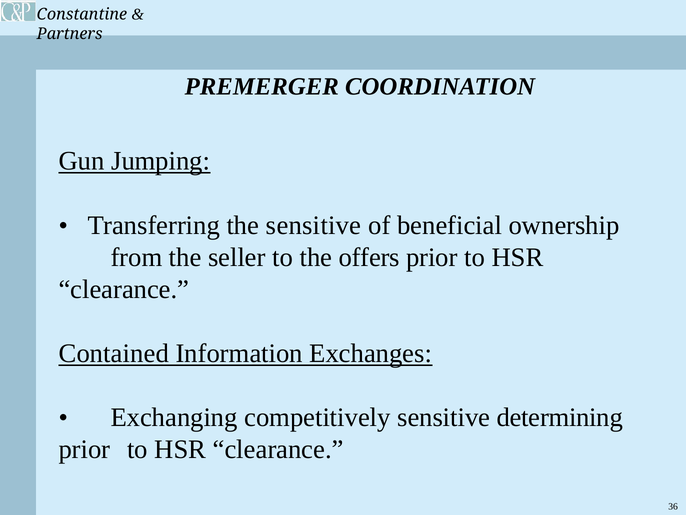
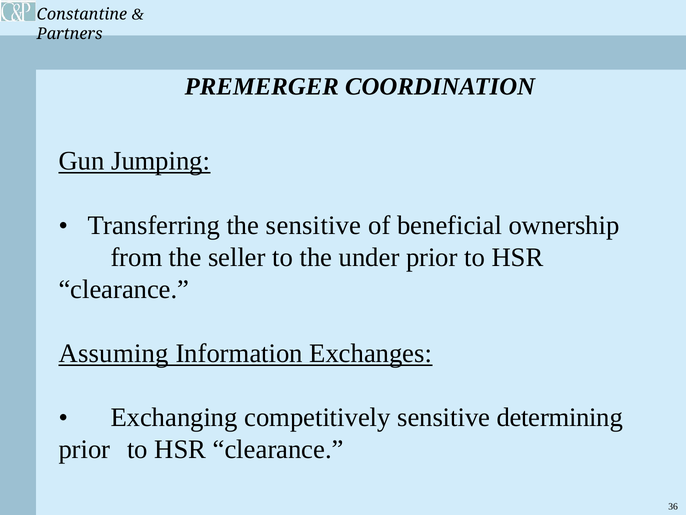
offers: offers -> under (369, 257)
Contained: Contained -> Assuming (114, 353)
